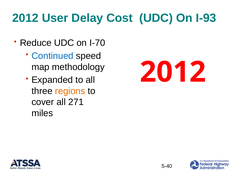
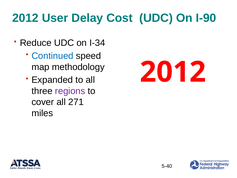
I-93: I-93 -> I-90 (206, 18)
I-70: I-70 -> I-34 (97, 43)
regions colour: orange -> purple (70, 91)
